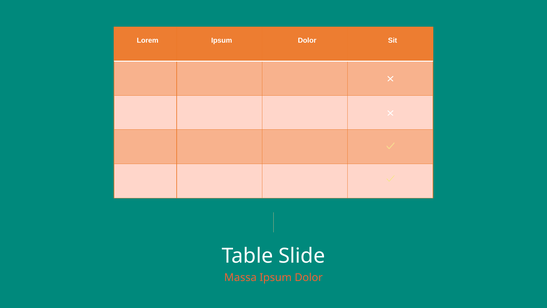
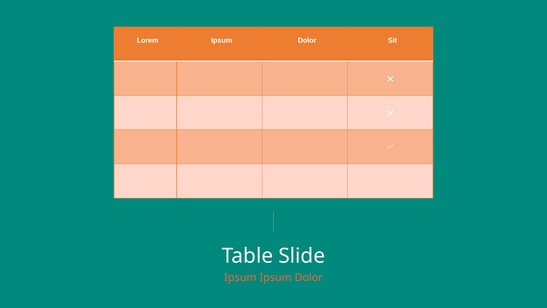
Massa: Massa -> Ipsum (240, 277)
